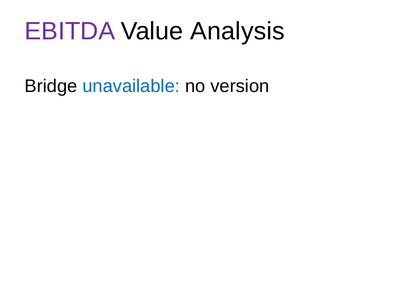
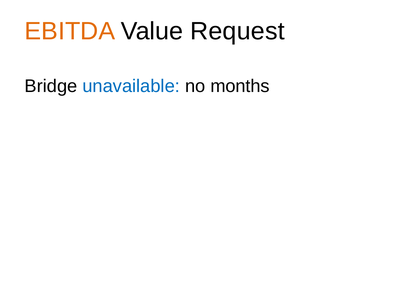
EBITDA colour: purple -> orange (70, 31)
Analysis: Analysis -> Request (237, 31)
version: version -> months (240, 86)
